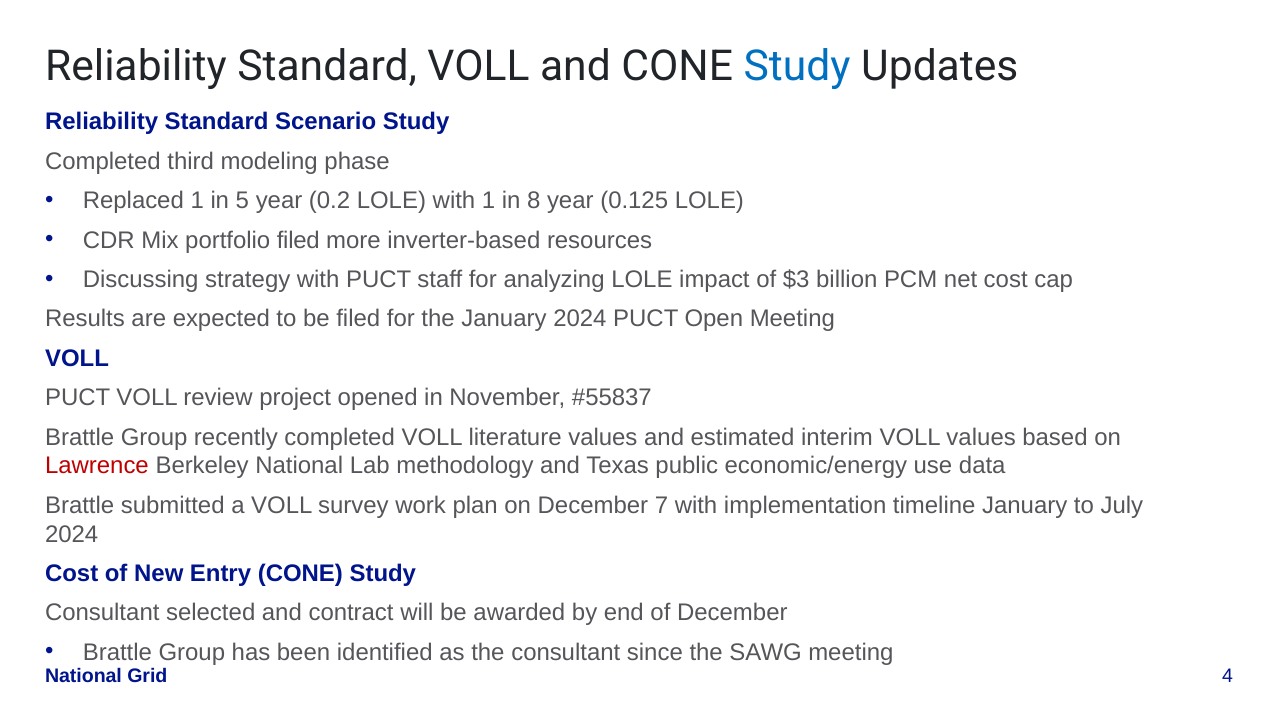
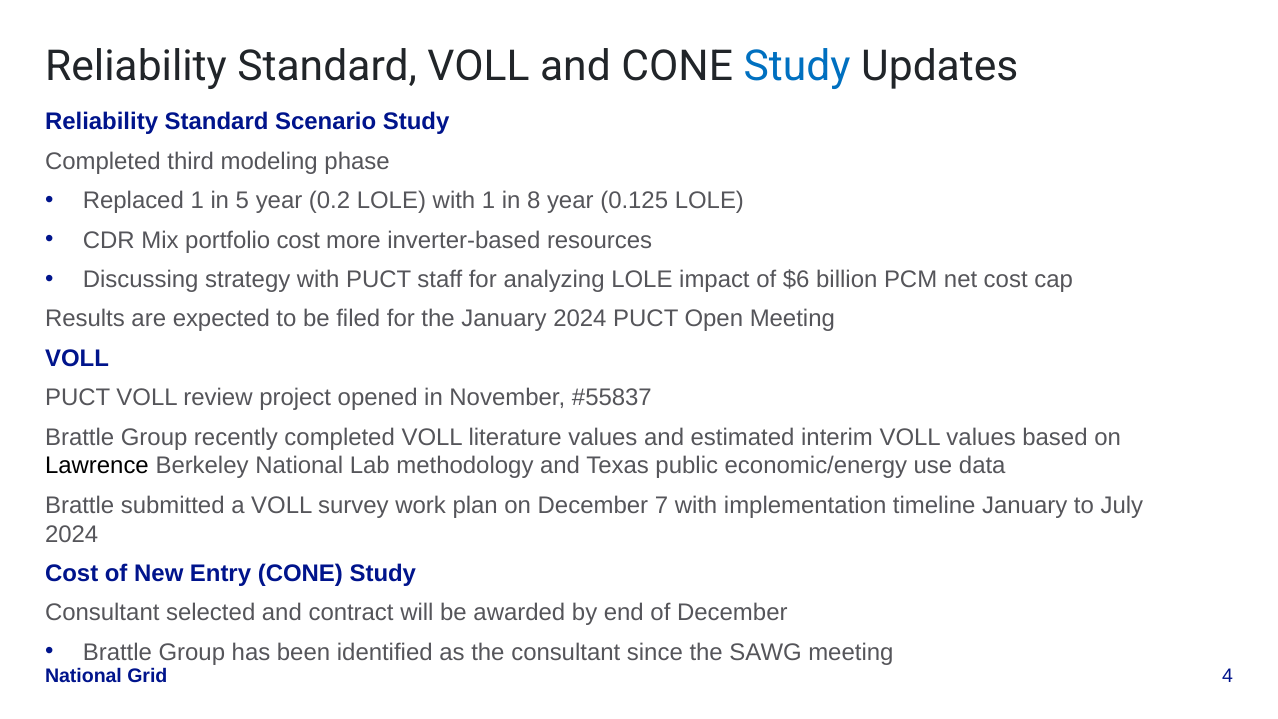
portfolio filed: filed -> cost (298, 240)
$3: $3 -> $6 (796, 280)
Lawrence colour: red -> black (97, 466)
